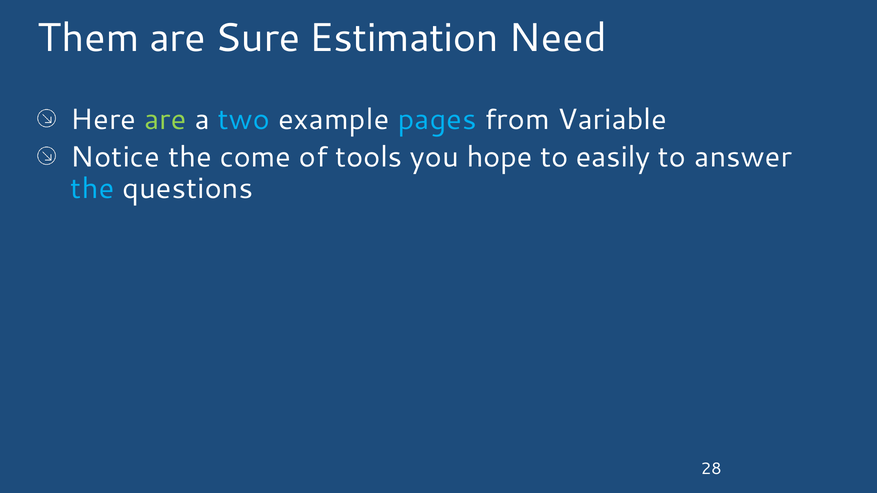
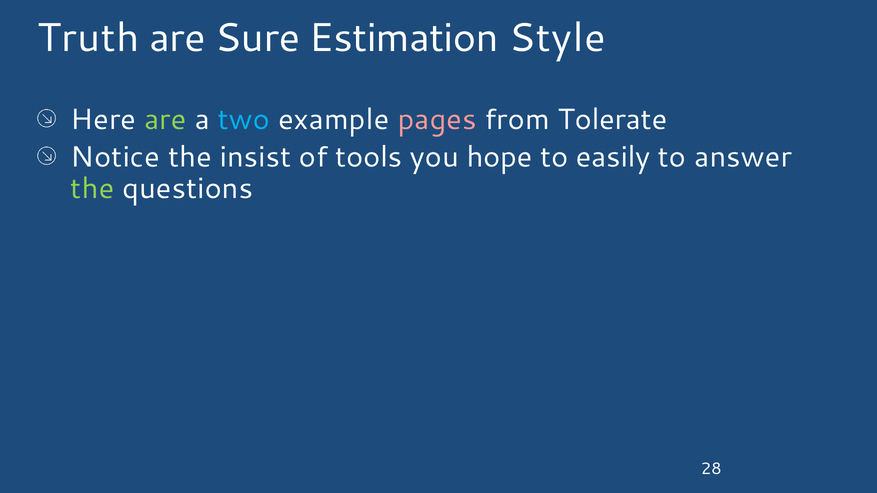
Them: Them -> Truth (88, 38)
Need: Need -> Style (557, 38)
pages colour: light blue -> pink (437, 120)
Variable: Variable -> Tolerate (613, 120)
come: come -> insist (255, 157)
the colour: light blue -> light green (92, 189)
